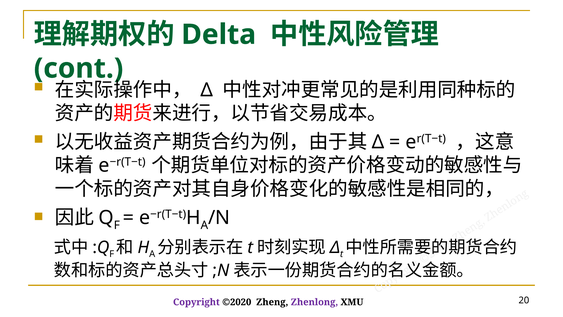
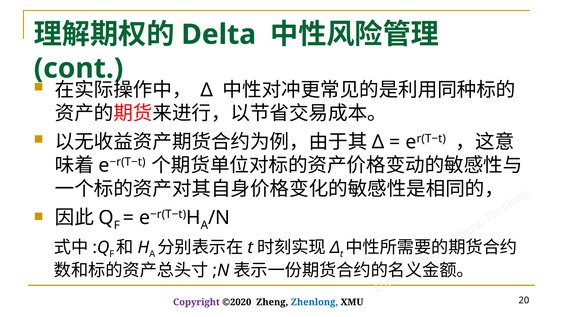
Zhenlong colour: purple -> blue (314, 302)
